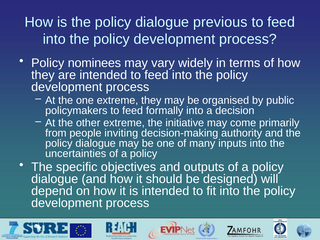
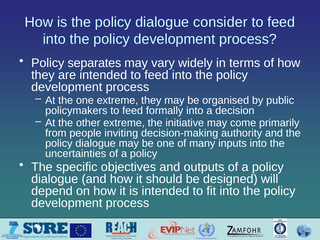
previous: previous -> consider (220, 22)
nominees: nominees -> separates (94, 63)
